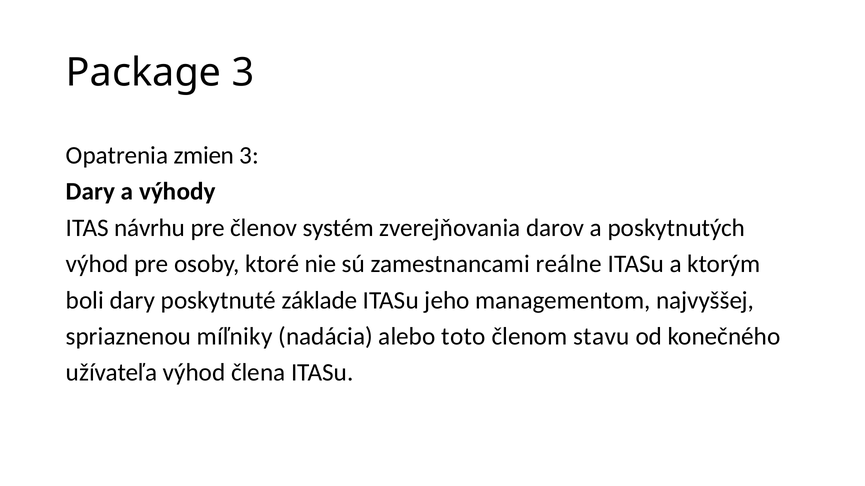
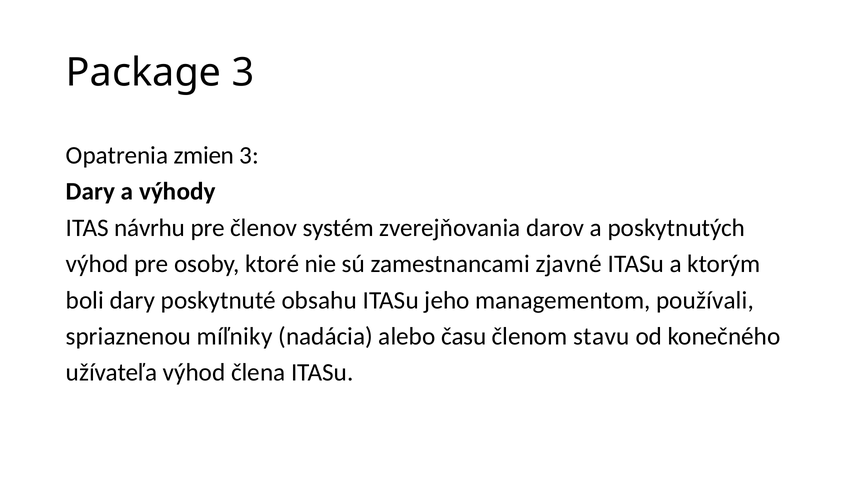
reálne: reálne -> zjavné (569, 264)
základe: základe -> obsahu (319, 301)
najvyššej: najvyššej -> používali (705, 301)
toto: toto -> času (464, 337)
